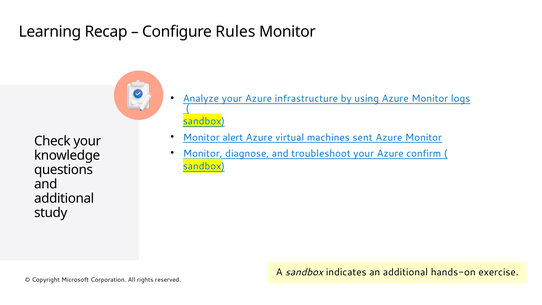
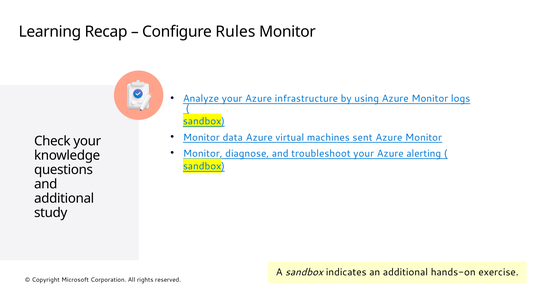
alert: alert -> data (233, 137)
confirm: confirm -> alerting (424, 154)
